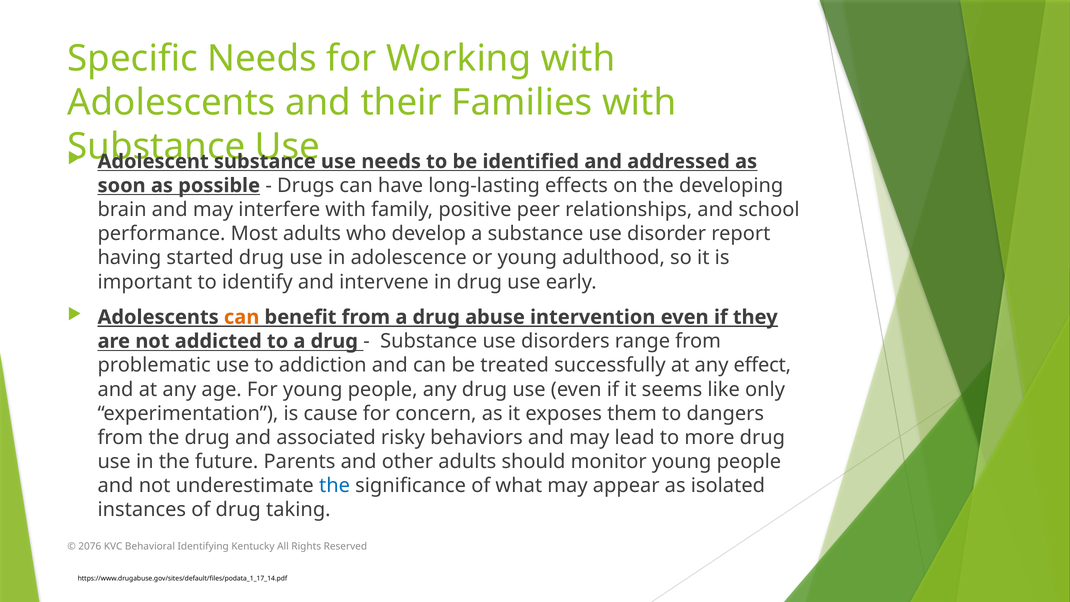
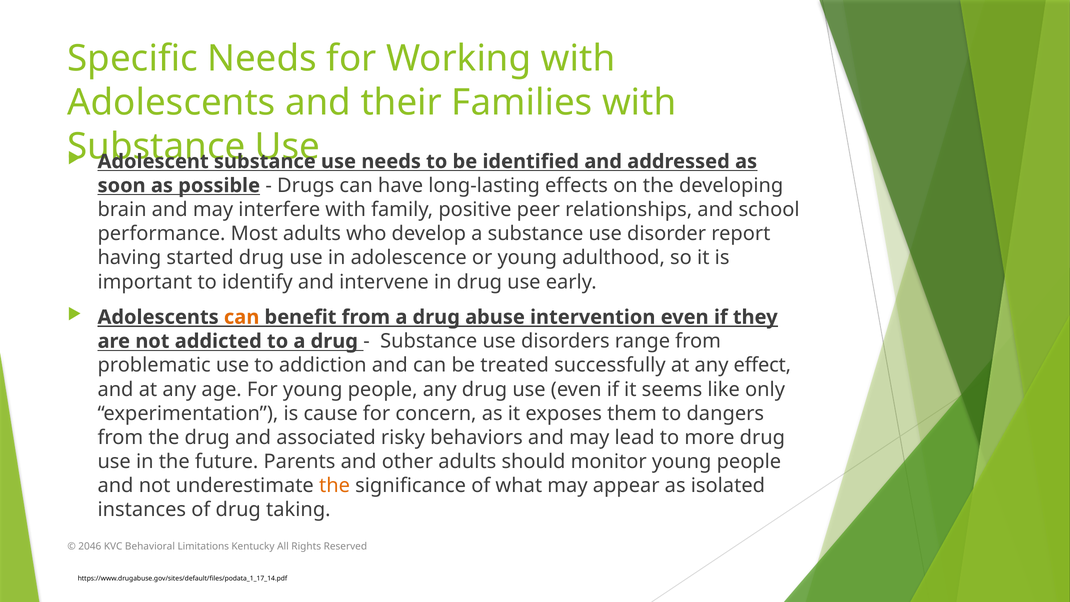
the colour: blue -> orange (335, 486)
2076: 2076 -> 2046 (90, 546)
Identifying: Identifying -> Limitations (203, 546)
